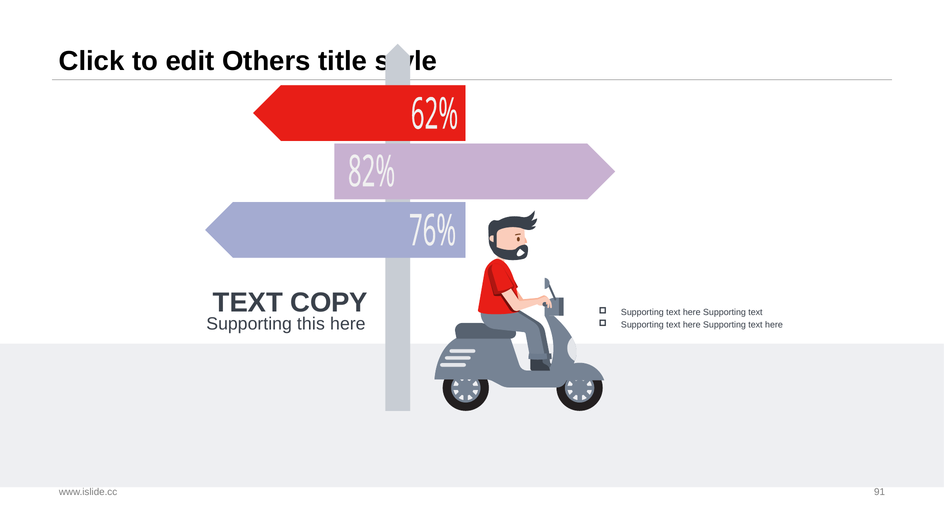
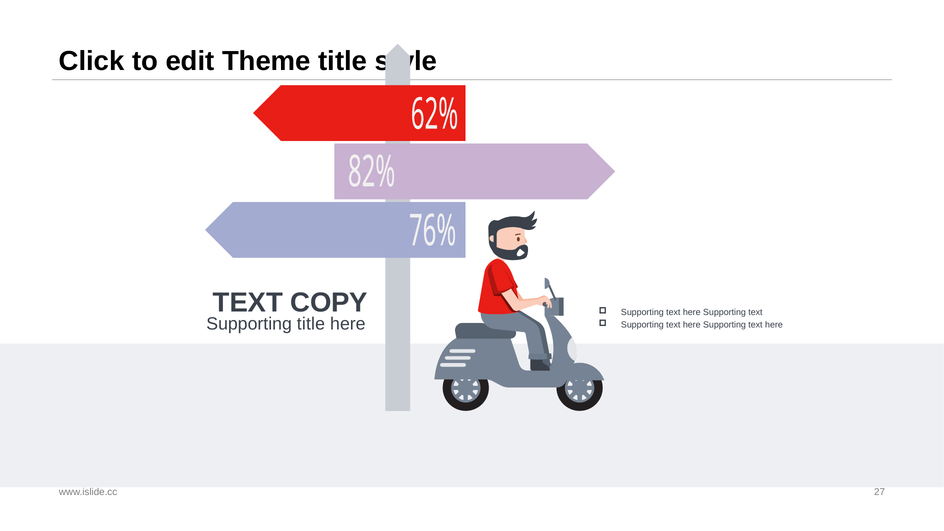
Others: Others -> Theme (266, 61)
Supporting this: this -> title (311, 324)
91: 91 -> 27 (880, 492)
